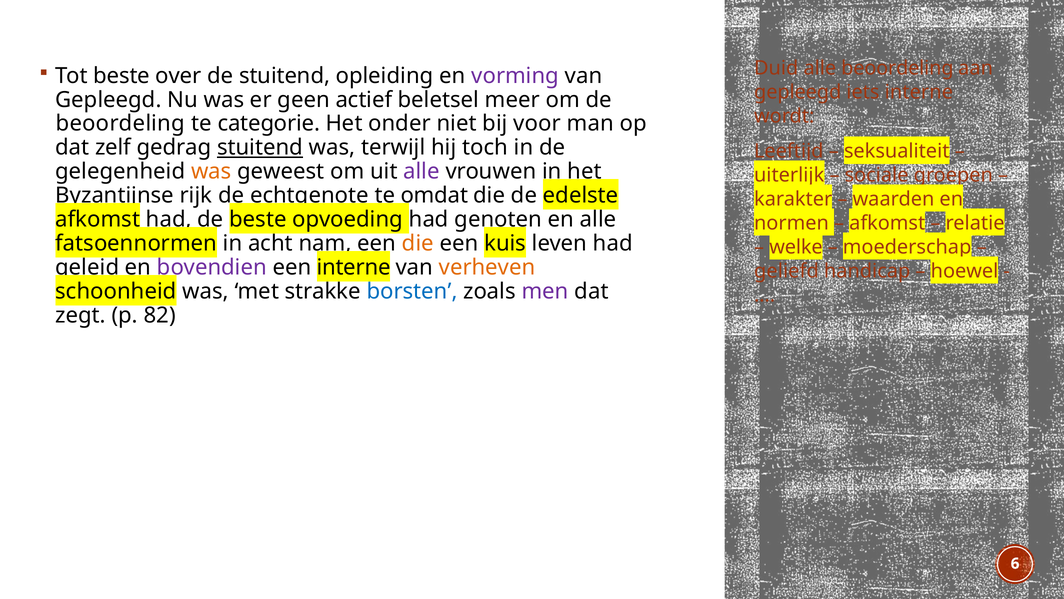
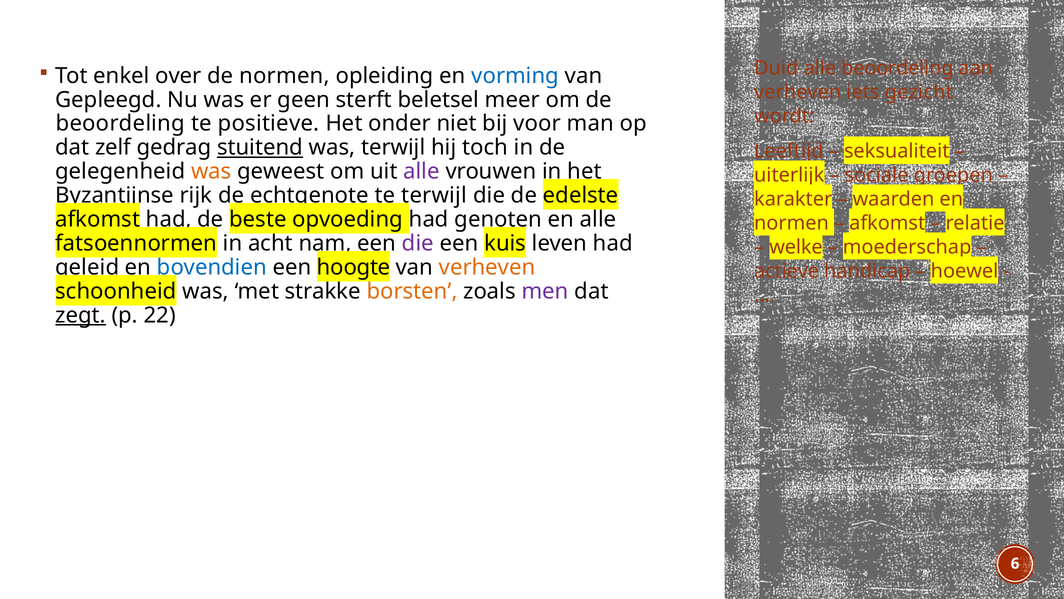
Tot beste: beste -> enkel (122, 76)
de stuitend: stuitend -> normen (284, 76)
vorming colour: purple -> blue (515, 76)
gepleegd: gepleegd -> verheven (798, 92)
iets interne: interne -> gezicht (919, 92)
actief: actief -> sterft (364, 100)
categorie: categorie -> positieve (269, 124)
omdat: omdat -> terwijl (434, 195)
die colour: orange -> purple (418, 243)
bovendien colour: purple -> blue (212, 267)
een interne: interne -> hoogte (354, 267)
geliefd: geliefd -> actieve (787, 271)
borsten colour: blue -> orange (412, 291)
zegt underline: none -> present (81, 315)
82: 82 -> 22 (160, 315)
